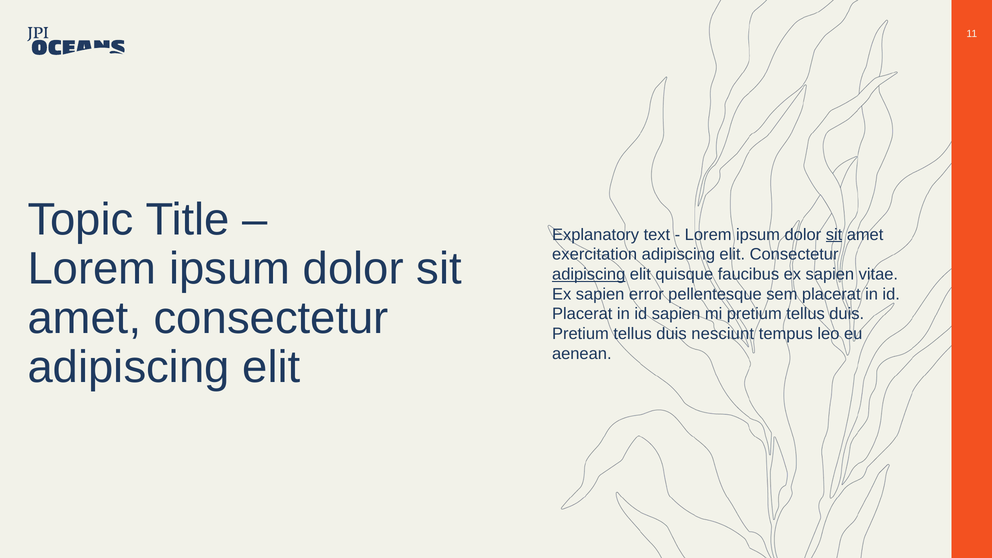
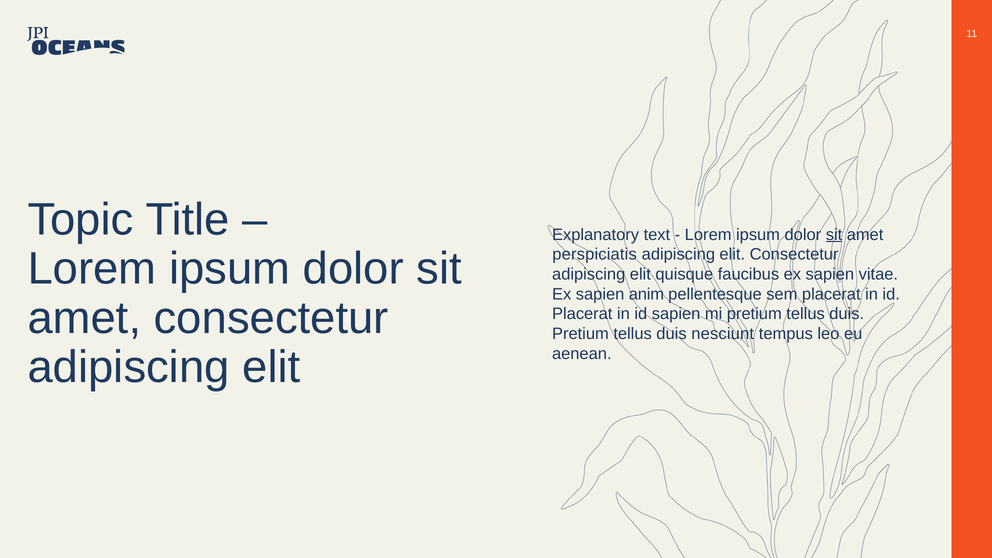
exercitation: exercitation -> perspiciatis (595, 254)
adipiscing underline: present -> none (589, 274)
error: error -> anim (646, 294)
